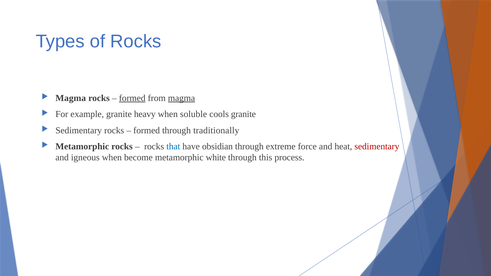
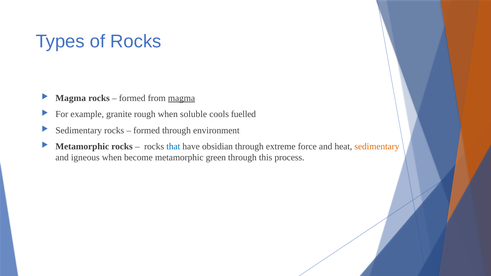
formed underline: present -> none (132, 98)
heavy: heavy -> rough (145, 114)
cools granite: granite -> fuelled (243, 114)
traditionally: traditionally -> environment (216, 130)
sedimentary colour: red -> orange (377, 147)
white: white -> green (216, 158)
